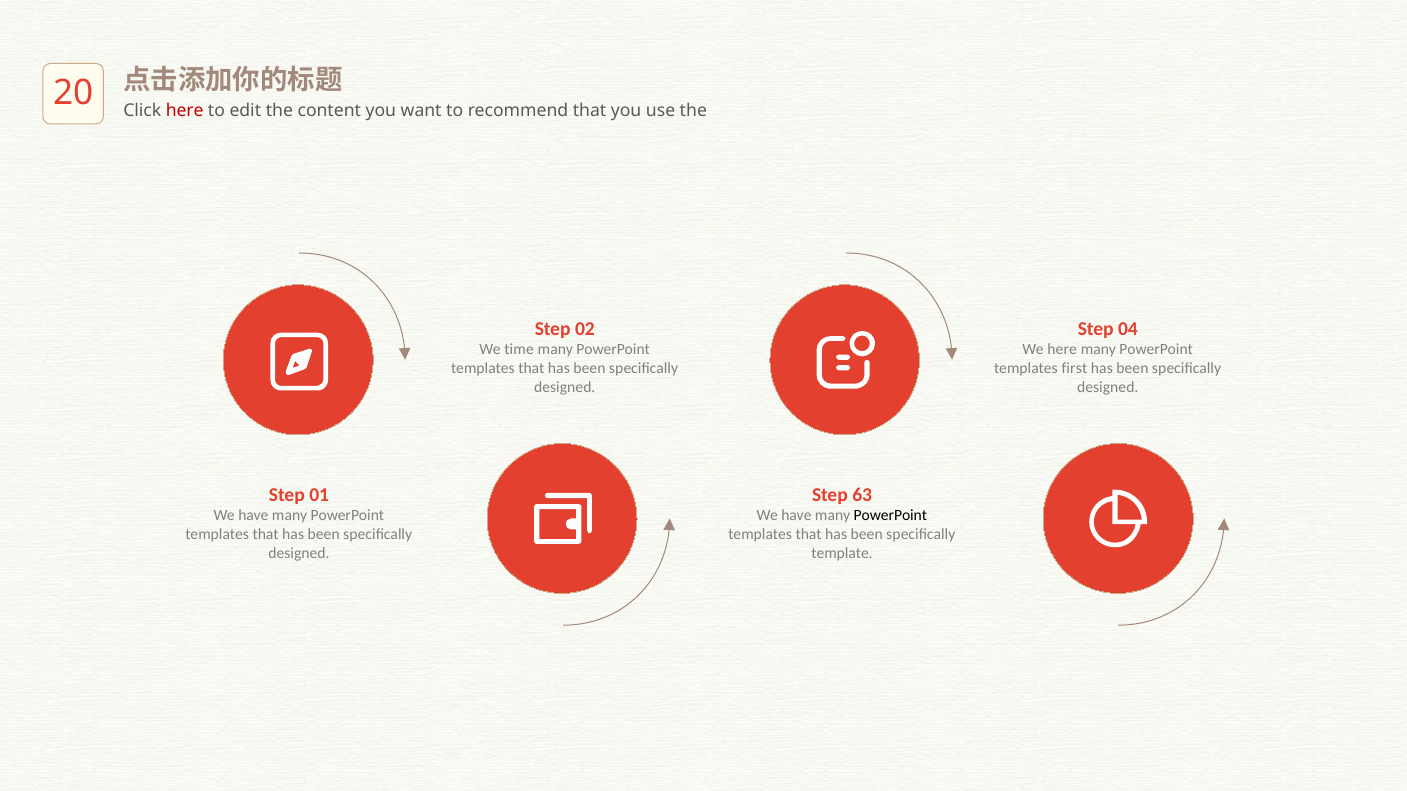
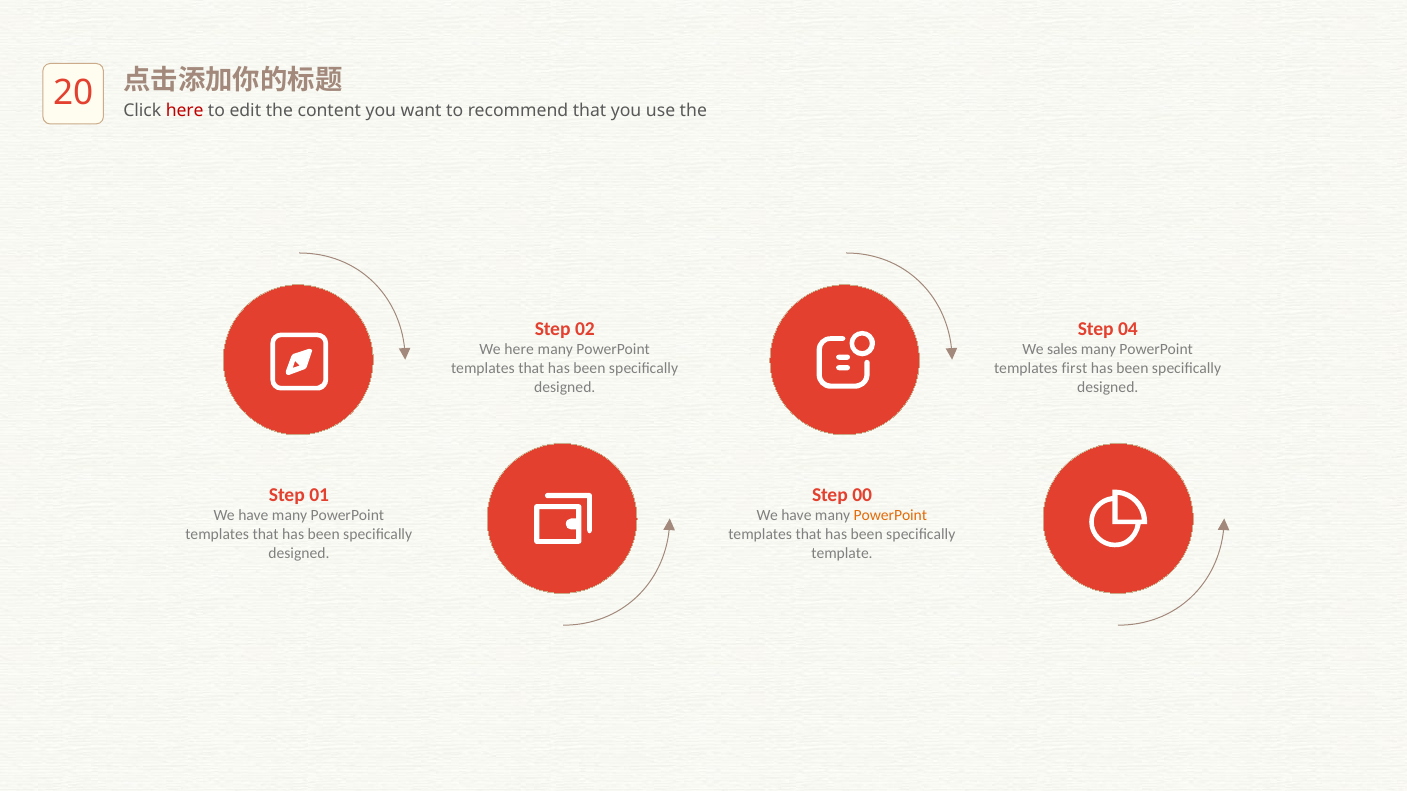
We time: time -> here (519, 350)
We here: here -> sales (1062, 350)
63: 63 -> 00 (862, 495)
PowerPoint colour: black -> orange (890, 516)
